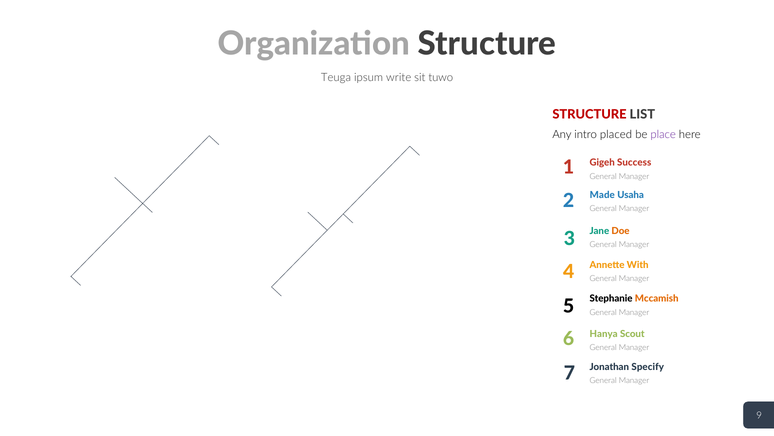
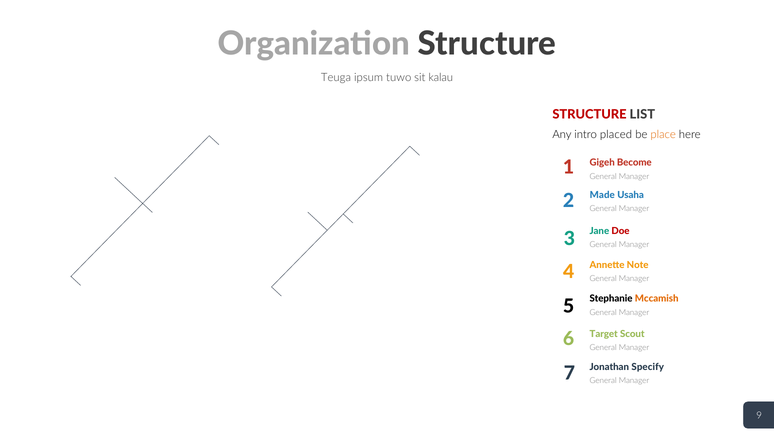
write: write -> tuwo (399, 78)
tuwo: tuwo -> kalau (441, 78)
place colour: purple -> orange (663, 135)
Success: Success -> Become (634, 162)
Doe colour: orange -> red (620, 231)
With: With -> Note (638, 264)
Hanya: Hanya -> Target (604, 333)
